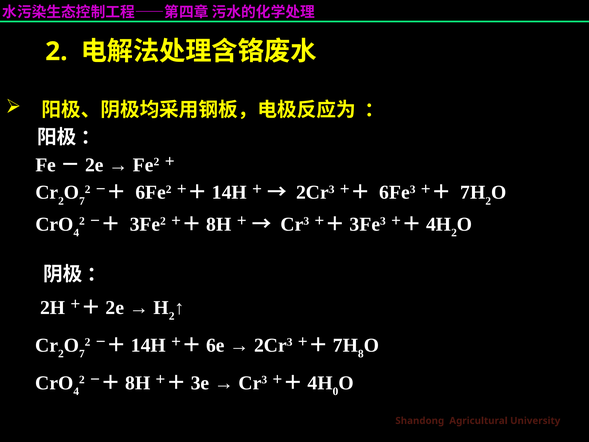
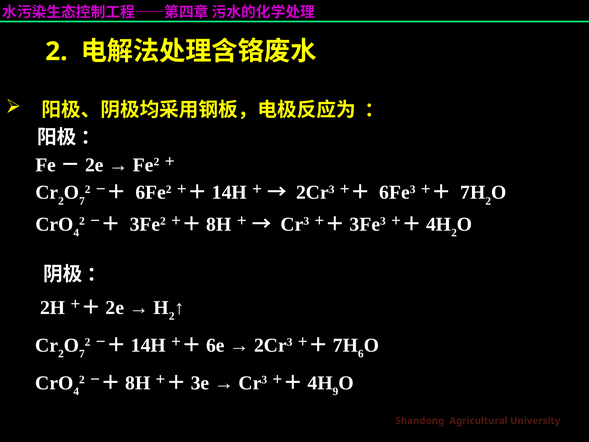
8: 8 -> 6 (361, 354)
0: 0 -> 9 (335, 391)
